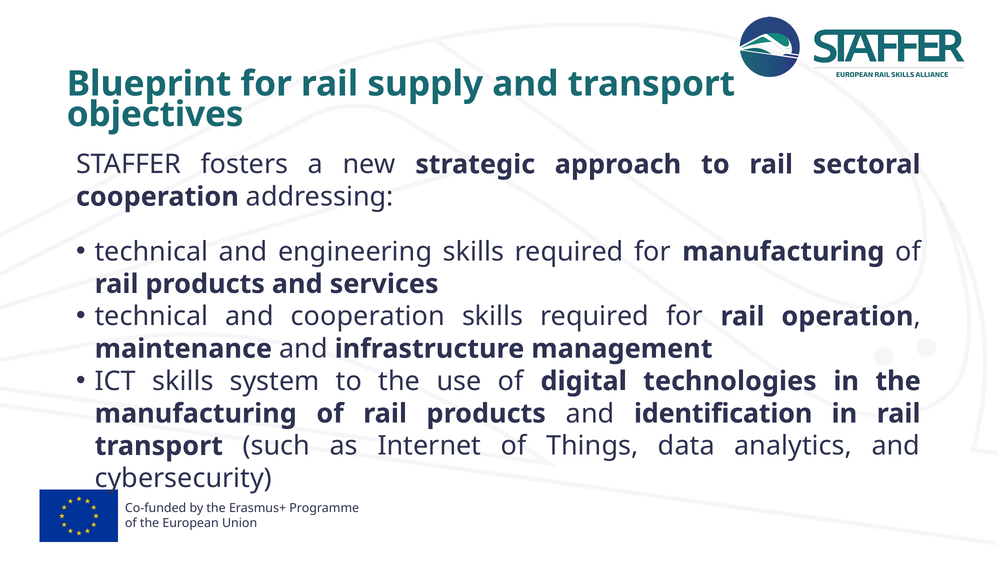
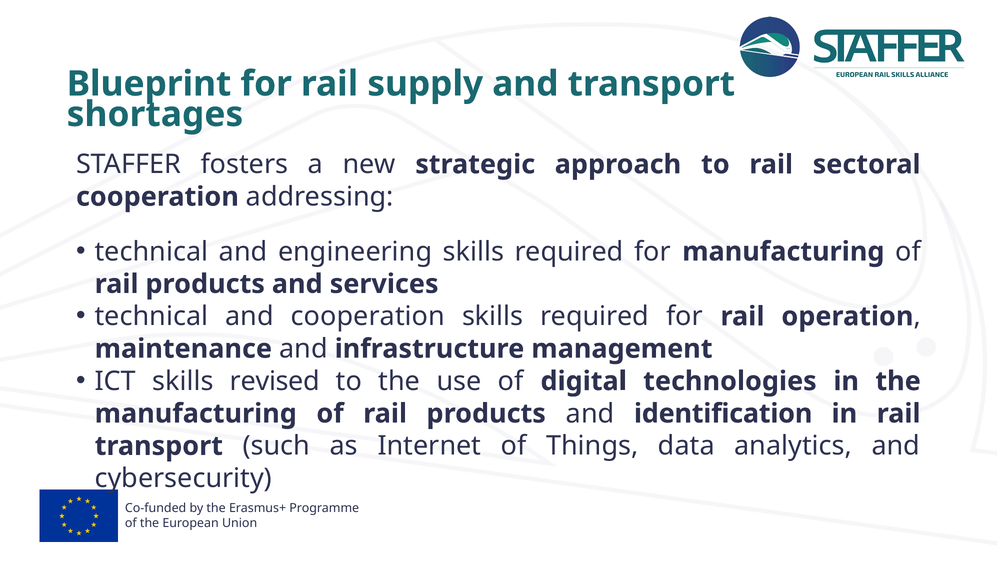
objectives: objectives -> shortages (155, 114)
system: system -> revised (275, 381)
